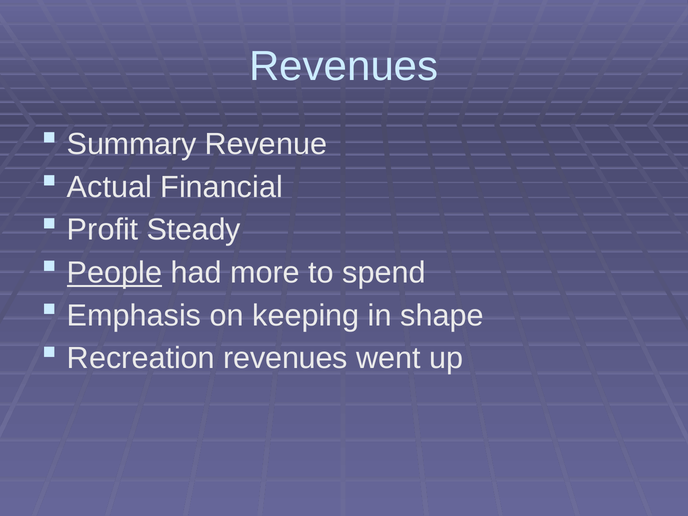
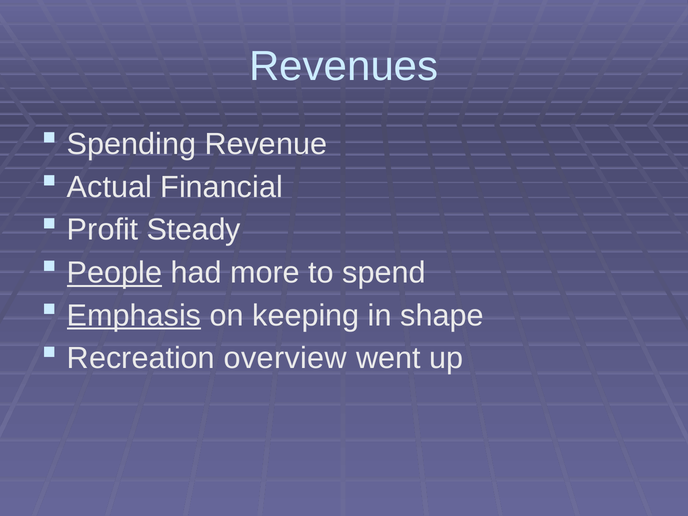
Summary: Summary -> Spending (132, 144)
Emphasis underline: none -> present (134, 316)
Recreation revenues: revenues -> overview (285, 358)
